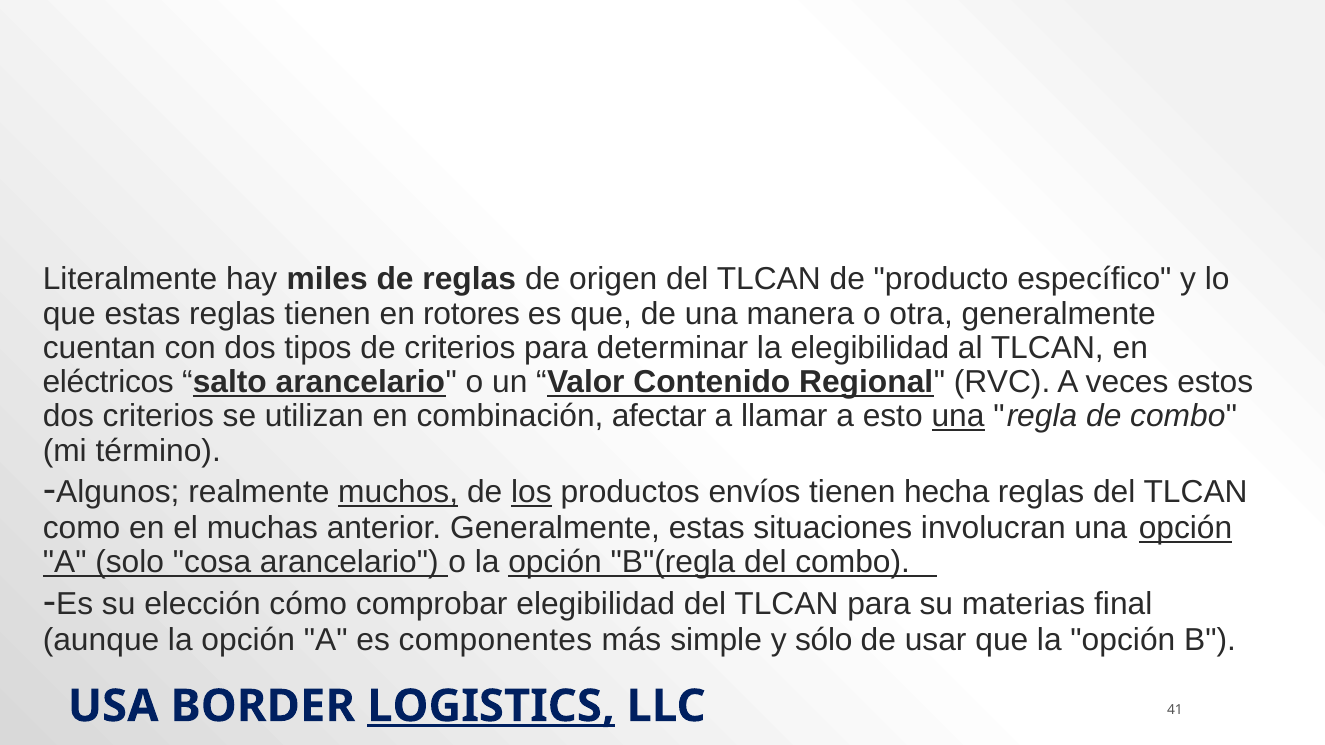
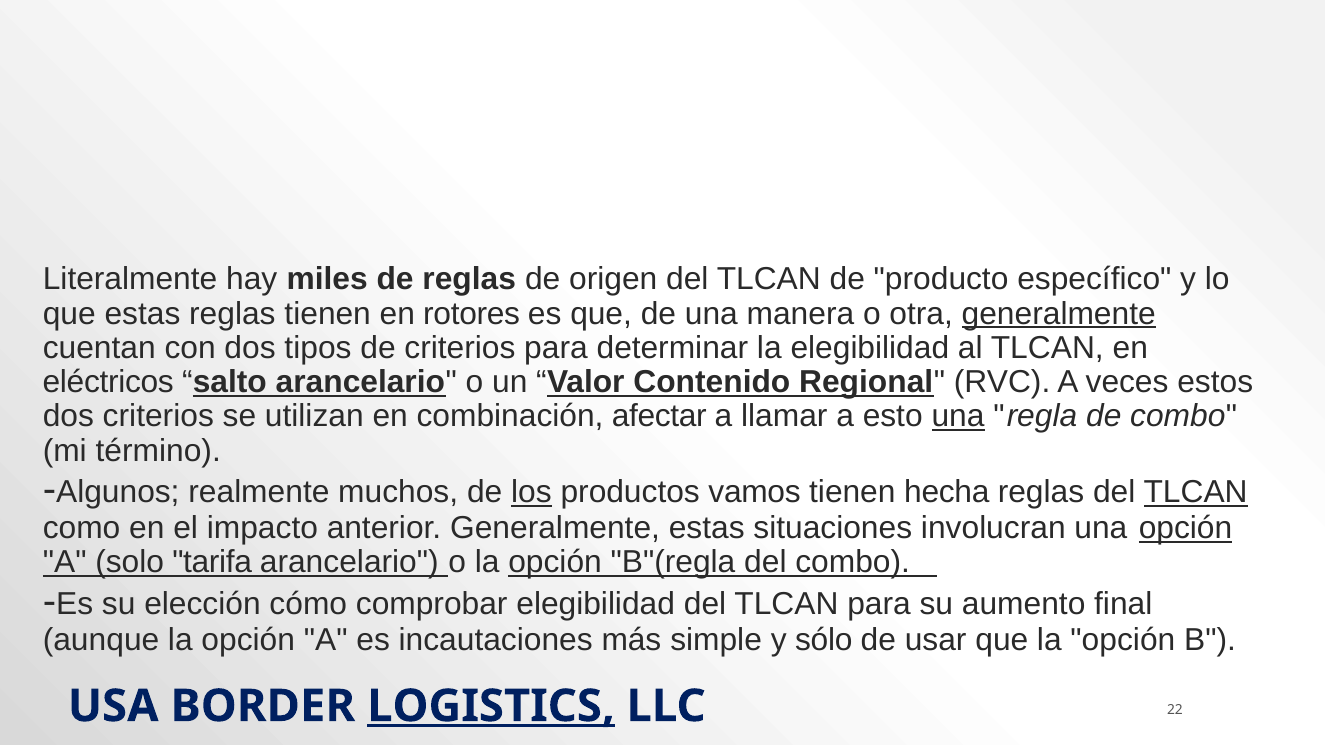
generalmente underline: none -> present (1059, 314)
muchos underline: present -> none (398, 492)
envíos: envíos -> vamos (755, 492)
TLCAN underline: none -> present (1196, 492)
muchas: muchas -> impacto (262, 528)
cosa: cosa -> tarifa (212, 563)
materias: materias -> aumento (1024, 604)
componentes: componentes -> incautaciones (496, 640)
41: 41 -> 22 (1175, 711)
